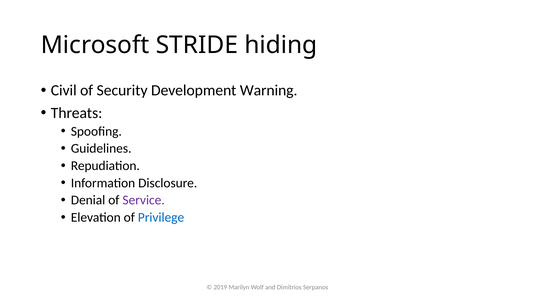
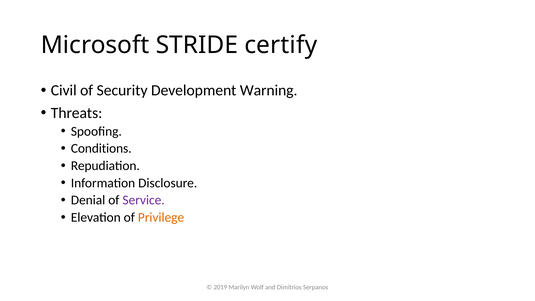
hiding: hiding -> certify (281, 45)
Guidelines: Guidelines -> Conditions (101, 149)
Privilege colour: blue -> orange (161, 217)
